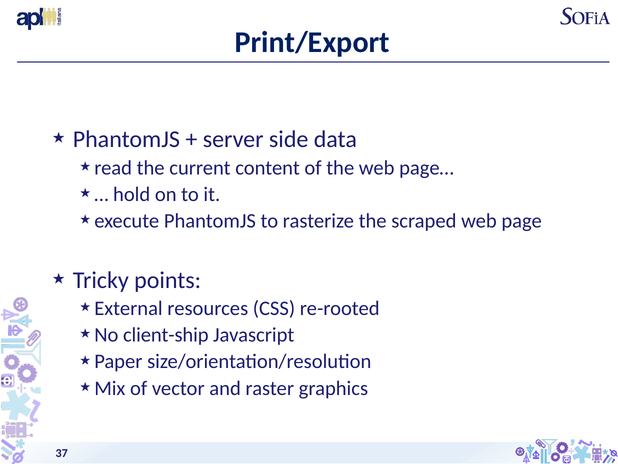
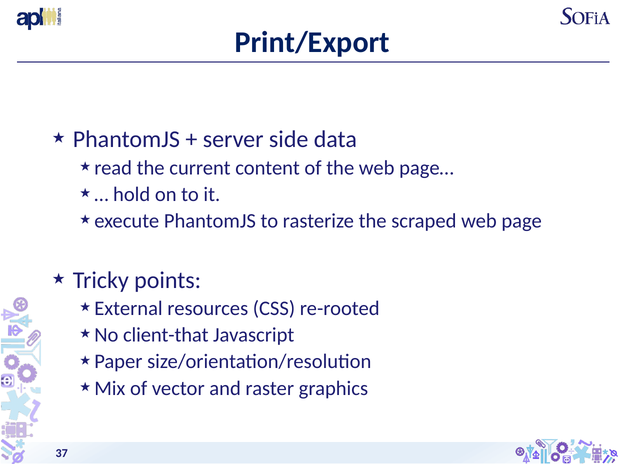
client-ship: client-ship -> client-that (166, 335)
